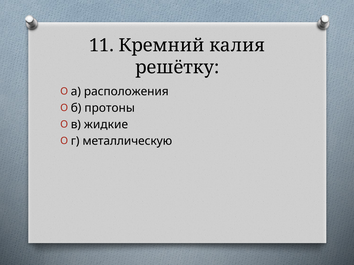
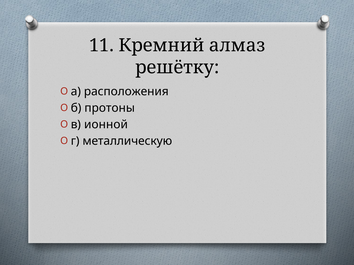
калия: калия -> алмаз (237, 46)
жидкие: жидкие -> ионной (106, 125)
